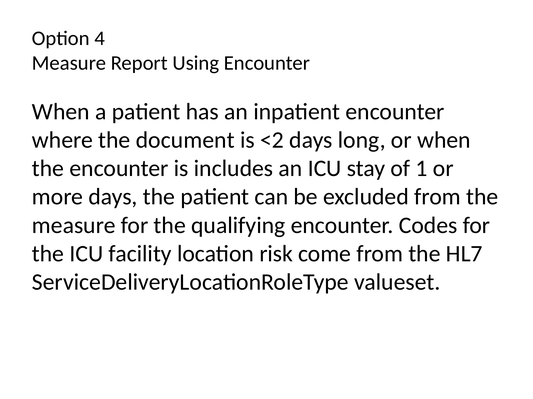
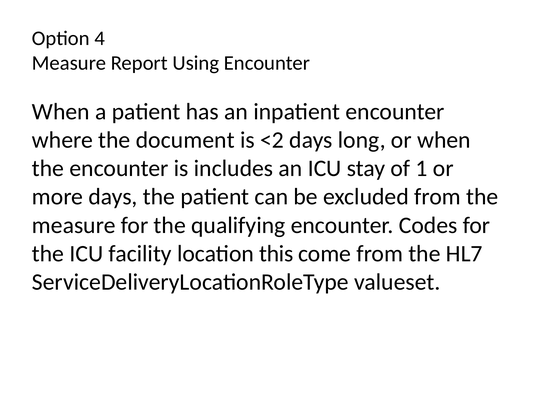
risk: risk -> this (276, 254)
